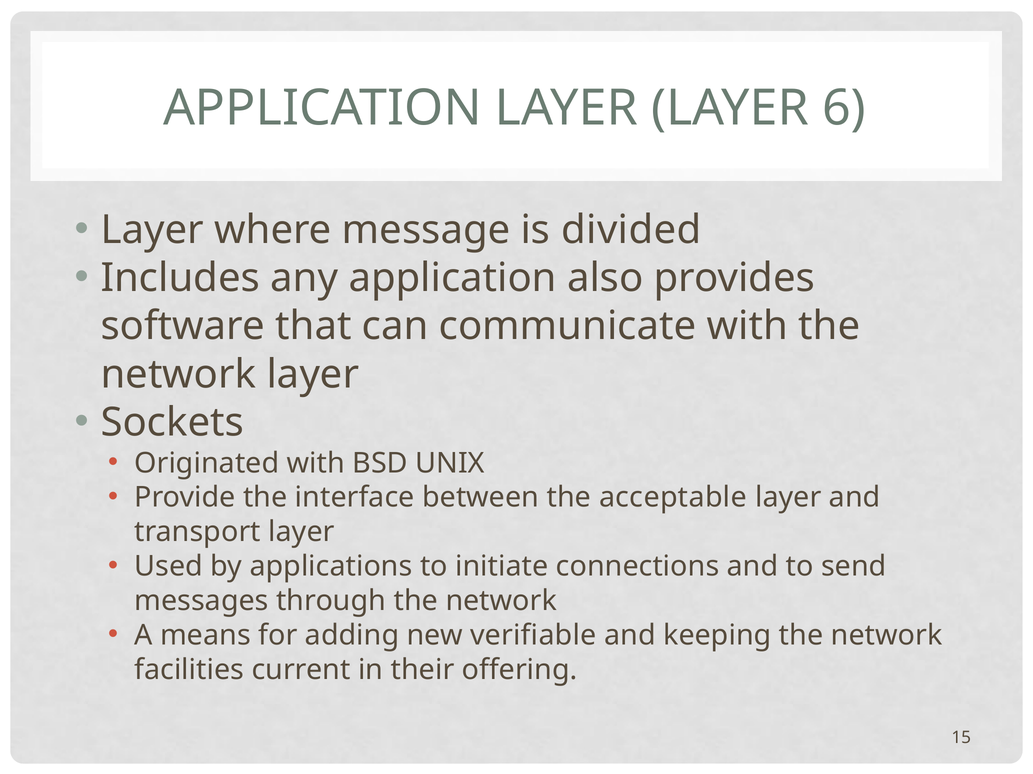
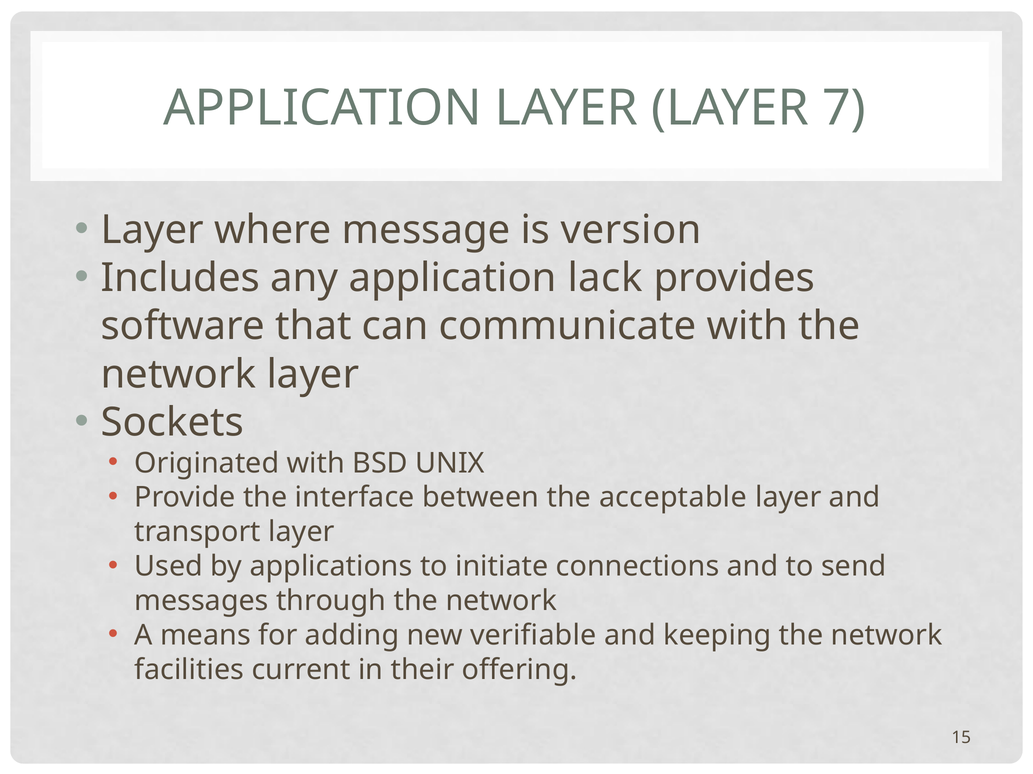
6: 6 -> 7 (844, 108)
divided: divided -> version (631, 230)
also: also -> lack (605, 278)
